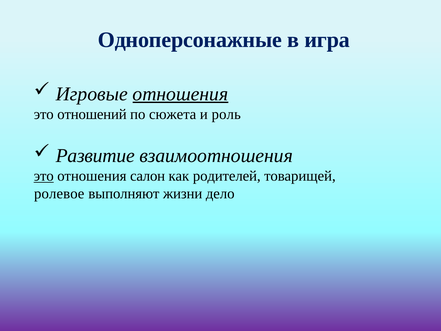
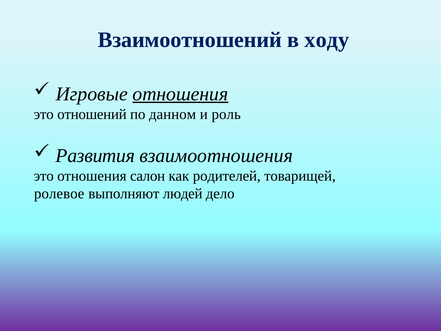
Одноперсонажные: Одноперсонажные -> Взаимоотношений (190, 40)
игра: игра -> ходу (327, 40)
сюжета: сюжета -> данном (173, 114)
Развитие: Развитие -> Развития (95, 156)
это underline: present -> none (44, 176)
жизни: жизни -> людей (183, 193)
